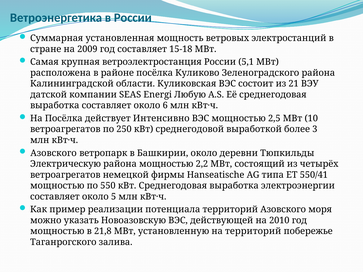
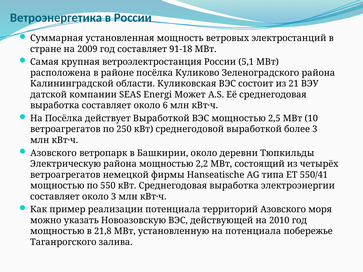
15-18: 15-18 -> 91-18 (181, 49)
Любую: Любую -> Может (190, 95)
действует Интенсивно: Интенсивно -> Выработкой (161, 118)
около 5: 5 -> 3 (114, 197)
на территорий: территорий -> потенциала (253, 231)
